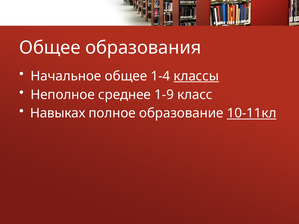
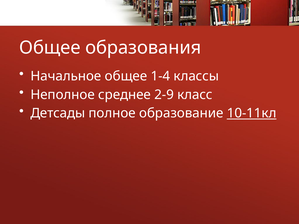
классы underline: present -> none (196, 76)
1-9: 1-9 -> 2-9 (164, 95)
Навыках: Навыках -> Детсады (58, 113)
